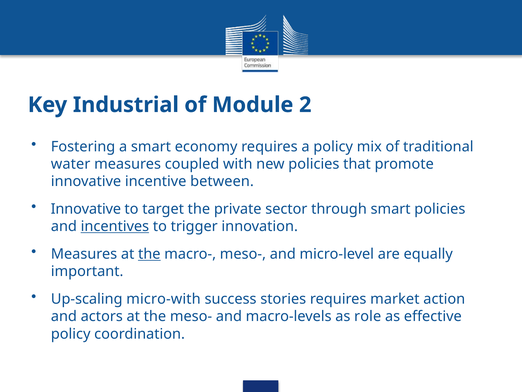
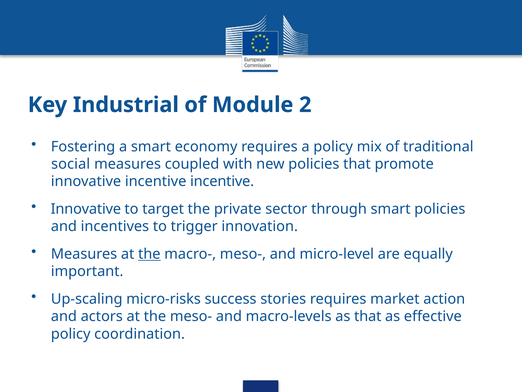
water: water -> social (71, 164)
incentive between: between -> incentive (222, 181)
incentives underline: present -> none (115, 226)
micro-with: micro-with -> micro-risks (164, 299)
as role: role -> that (368, 316)
